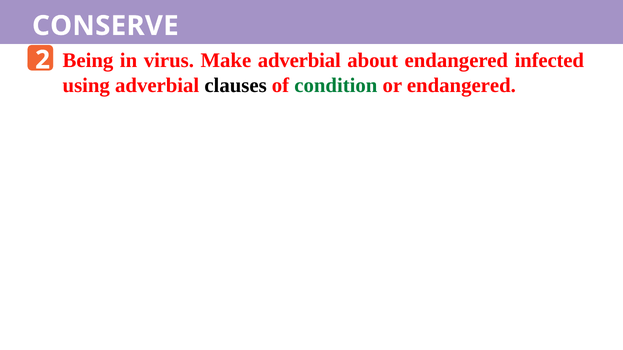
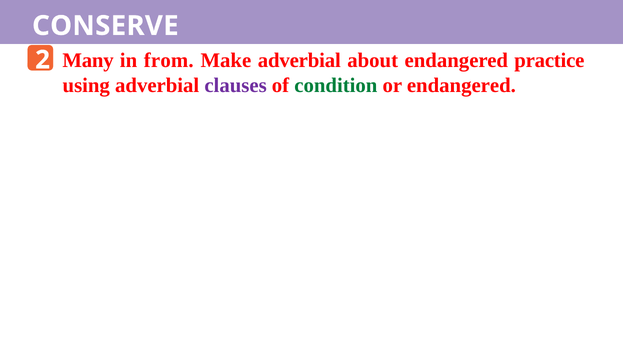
Being: Being -> Many (88, 60)
virus: virus -> from (169, 60)
infected: infected -> practice (549, 60)
clauses colour: black -> purple (236, 85)
